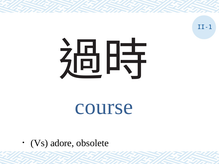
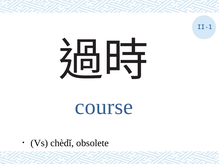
adore: adore -> chèdǐ (62, 143)
